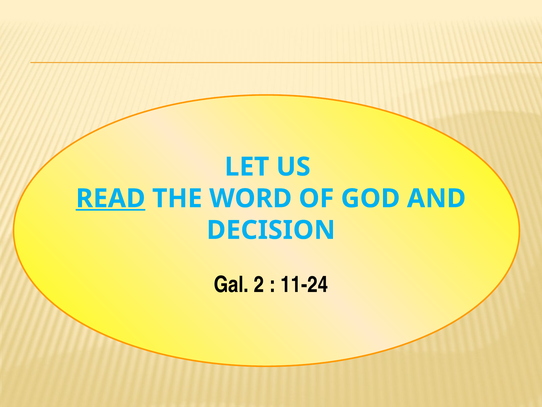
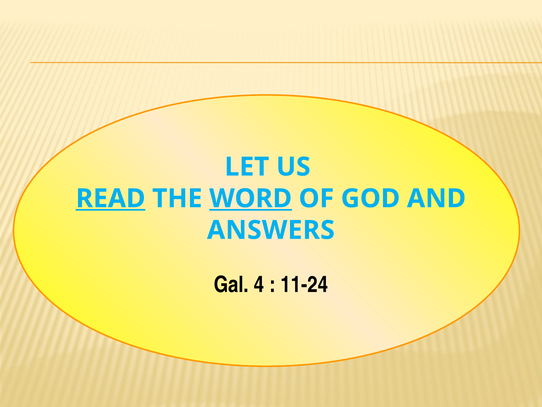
WORD underline: none -> present (251, 198)
DECISION: DECISION -> ANSWERS (271, 230)
2: 2 -> 4 (259, 284)
